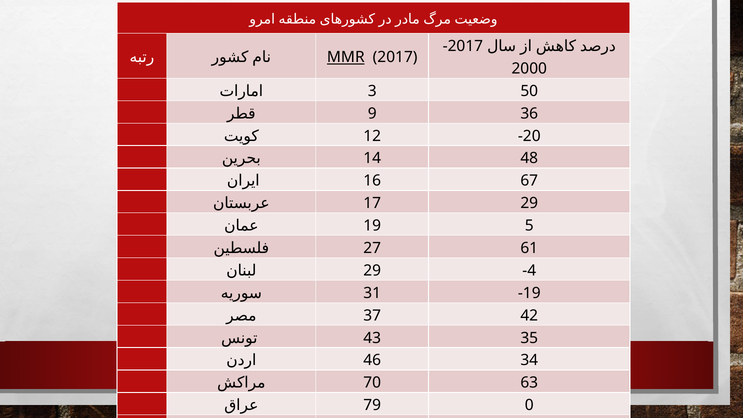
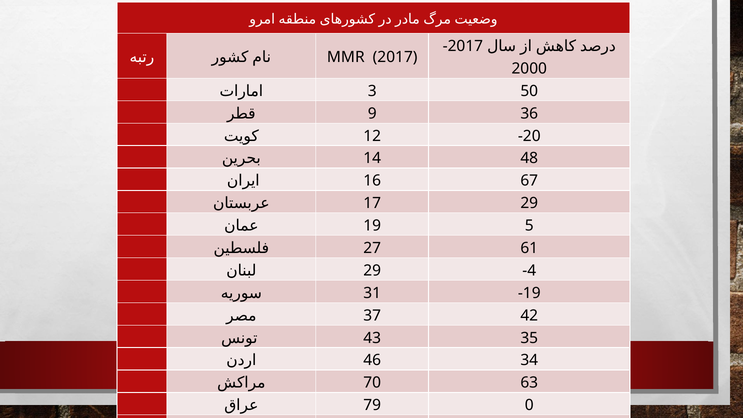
MMR underline: present -> none (346, 57)
